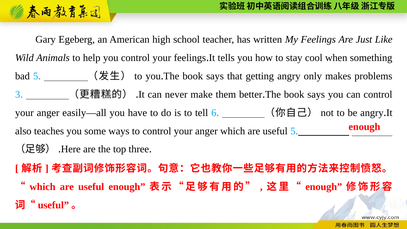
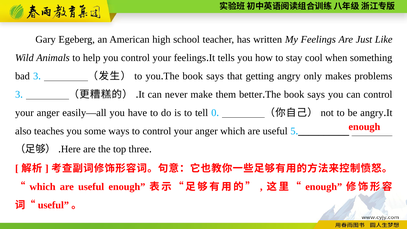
bad 5: 5 -> 3 (36, 76)
6: 6 -> 0 (214, 113)
